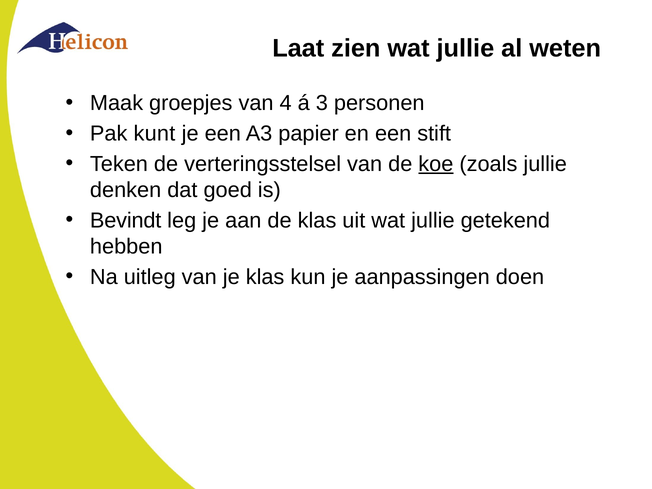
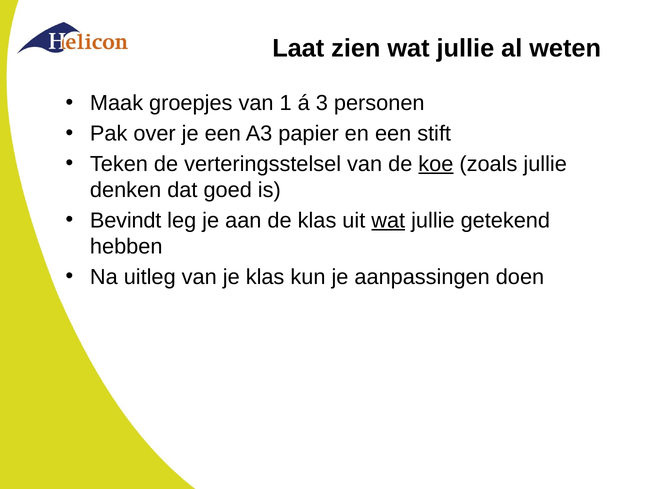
4: 4 -> 1 (286, 103)
kunt: kunt -> over (155, 134)
wat underline: none -> present (388, 220)
